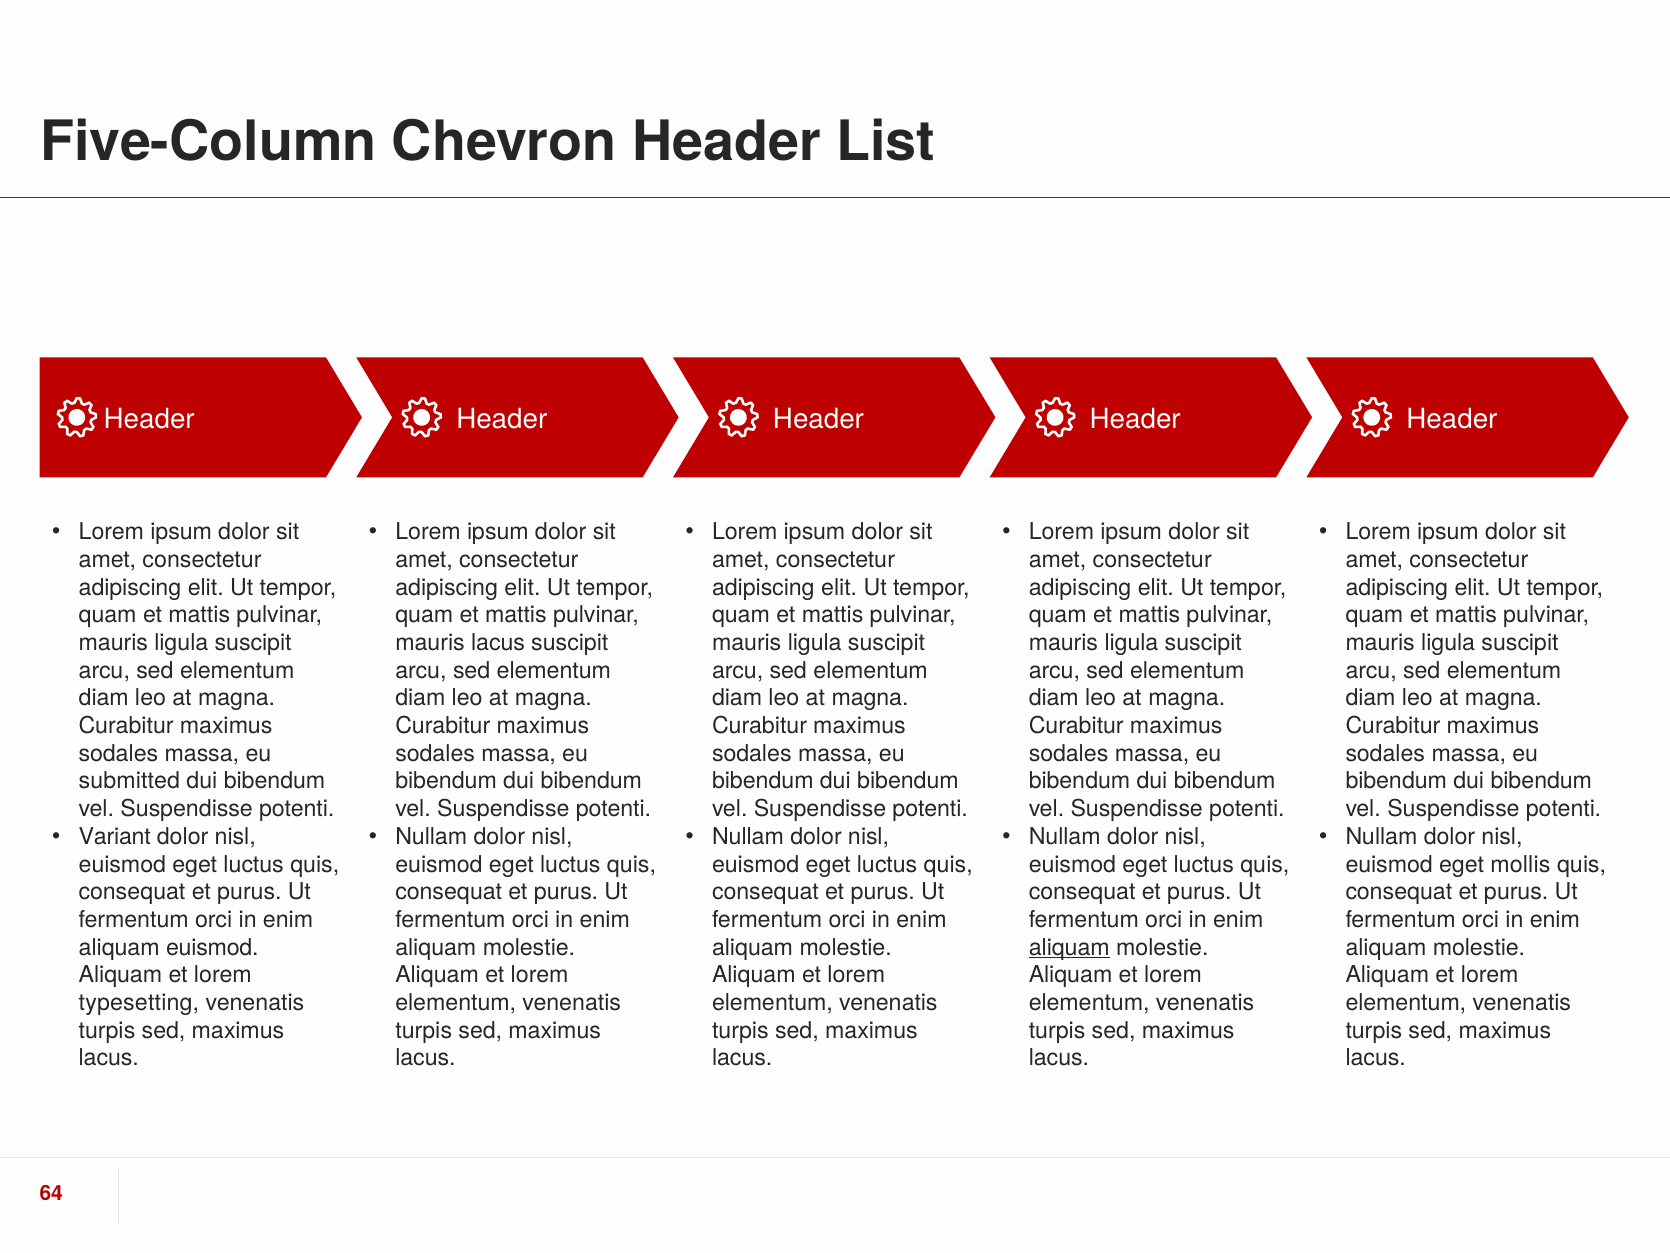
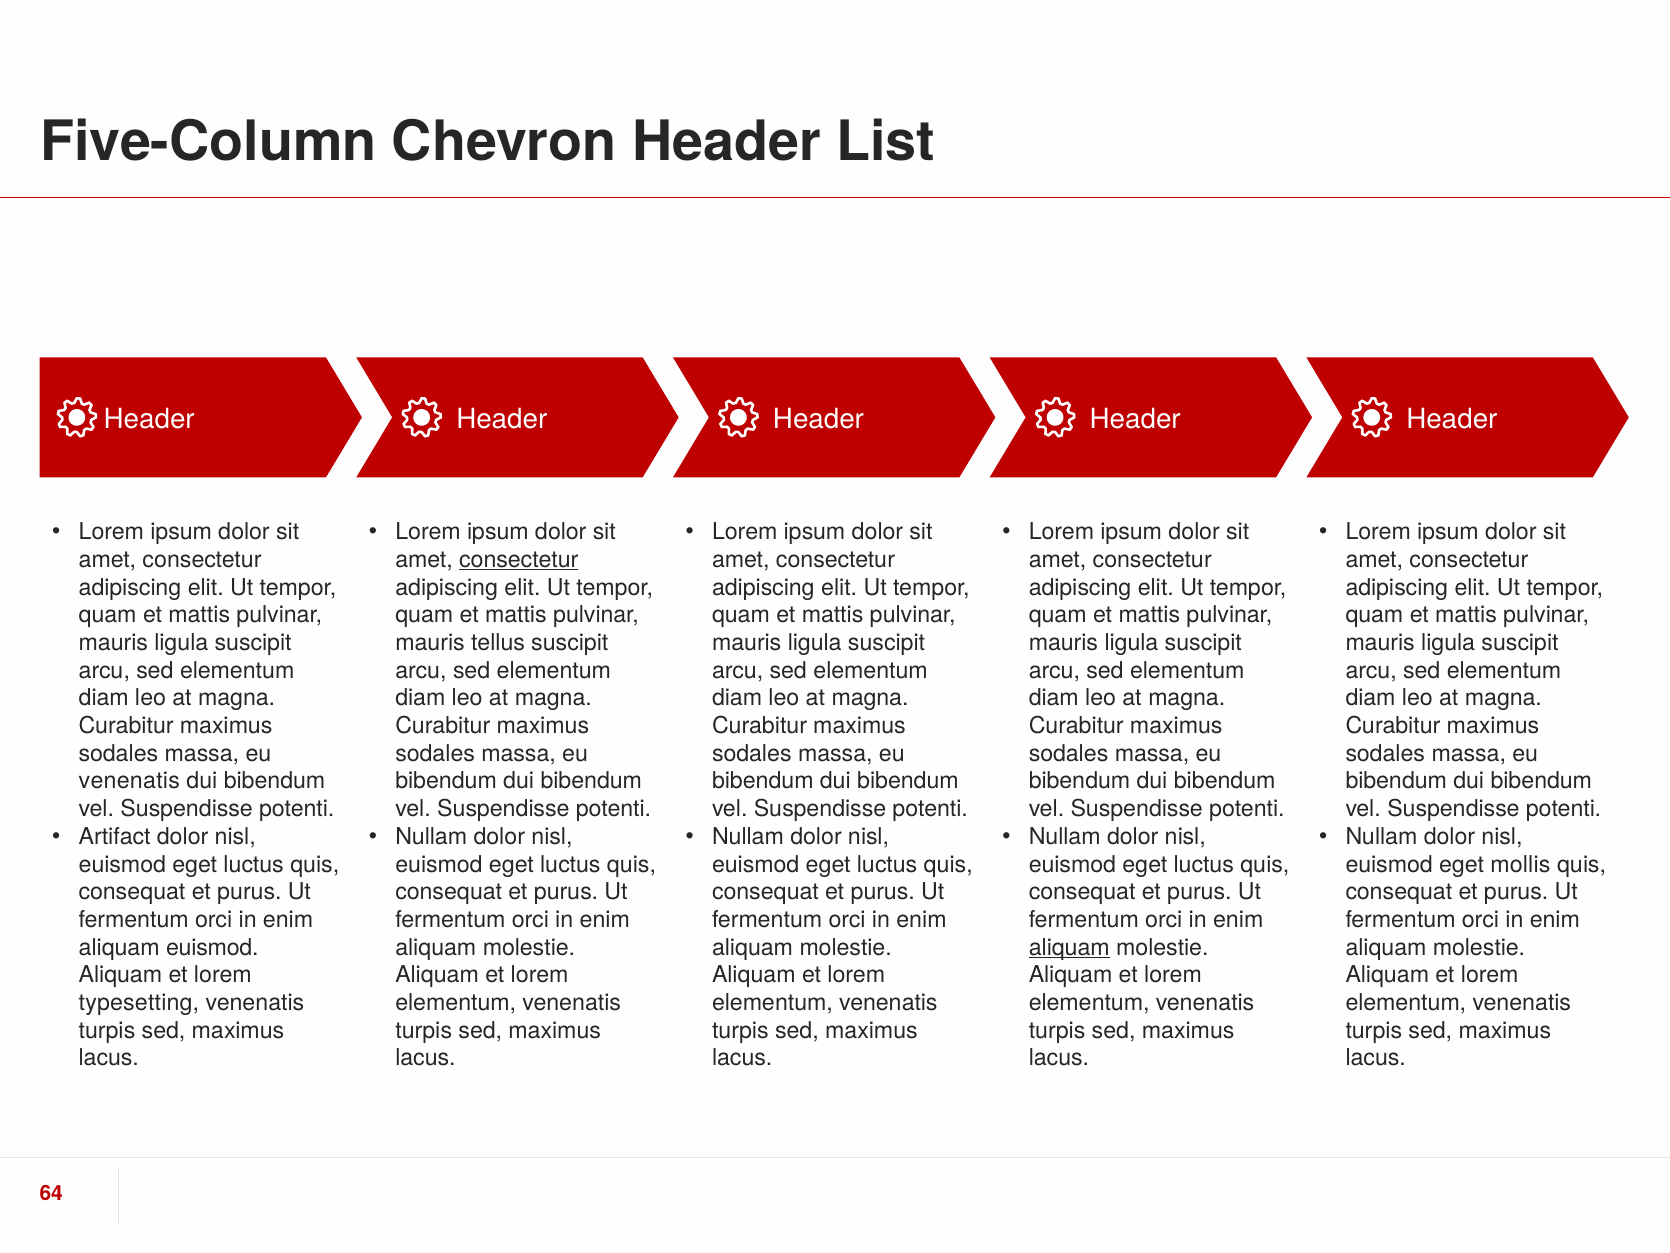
consectetur underline: none -> present (519, 560)
mauris lacus: lacus -> tellus (498, 643)
submitted: submitted -> venenatis (129, 781)
Variant: Variant -> Artifact (115, 836)
